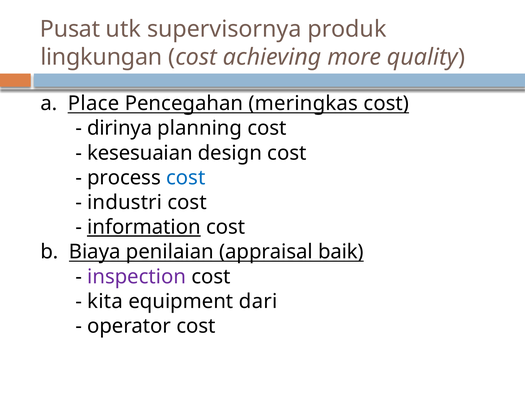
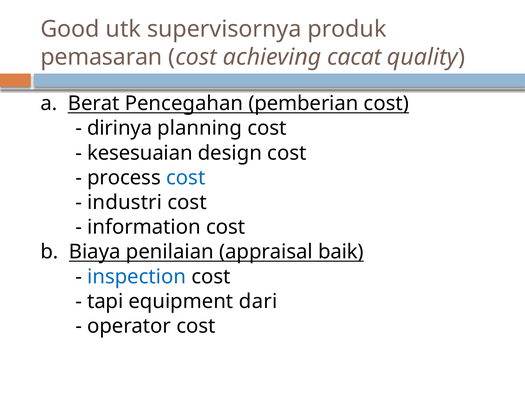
Pusat: Pusat -> Good (70, 29)
lingkungan: lingkungan -> pemasaran (101, 57)
more: more -> cacat (354, 57)
Place: Place -> Berat (94, 103)
meringkas: meringkas -> pemberian (303, 103)
information underline: present -> none (144, 227)
inspection colour: purple -> blue (137, 276)
kita: kita -> tapi (105, 301)
